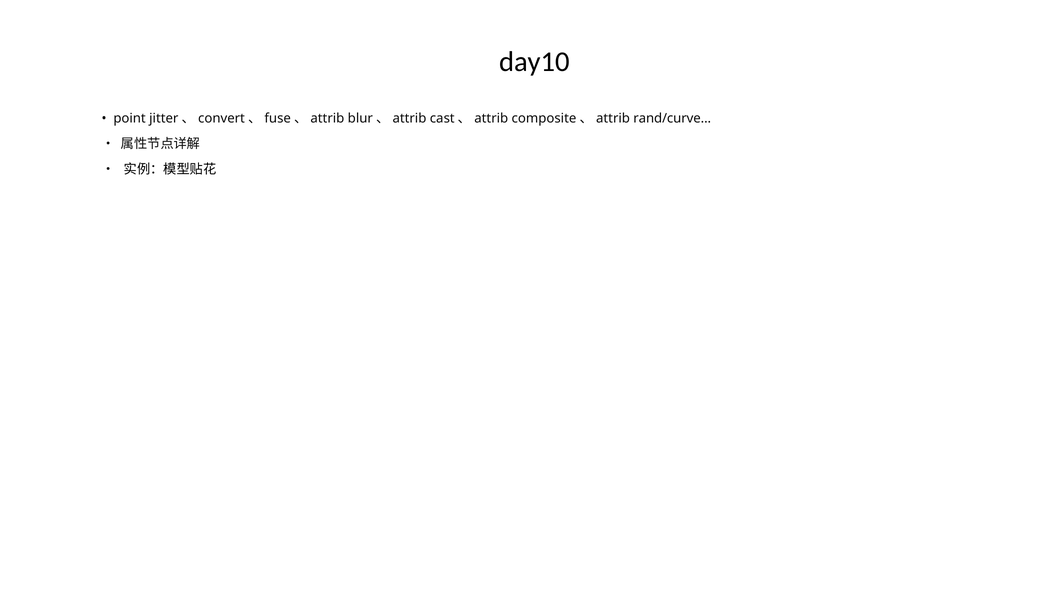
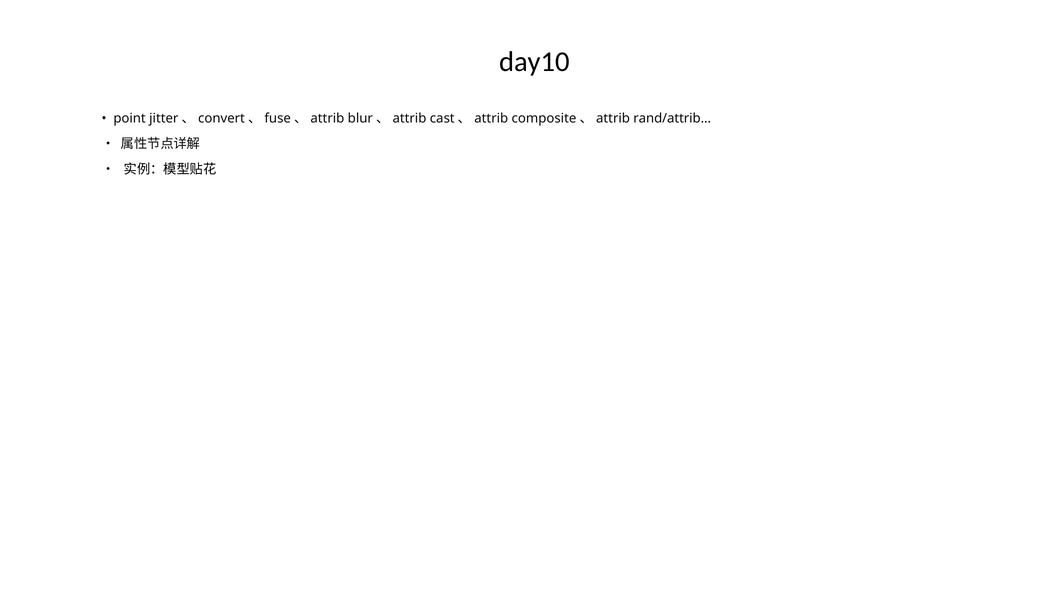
rand/curve: rand/curve -> rand/attrib (672, 119)
